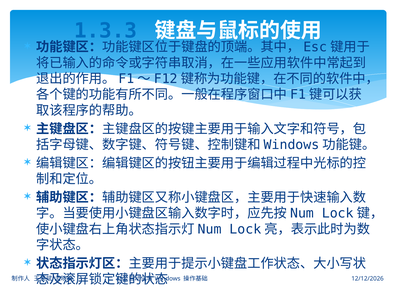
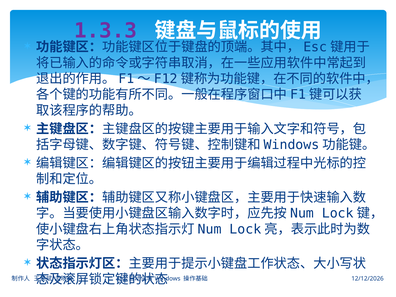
1.3.3 colour: blue -> purple (105, 31)
